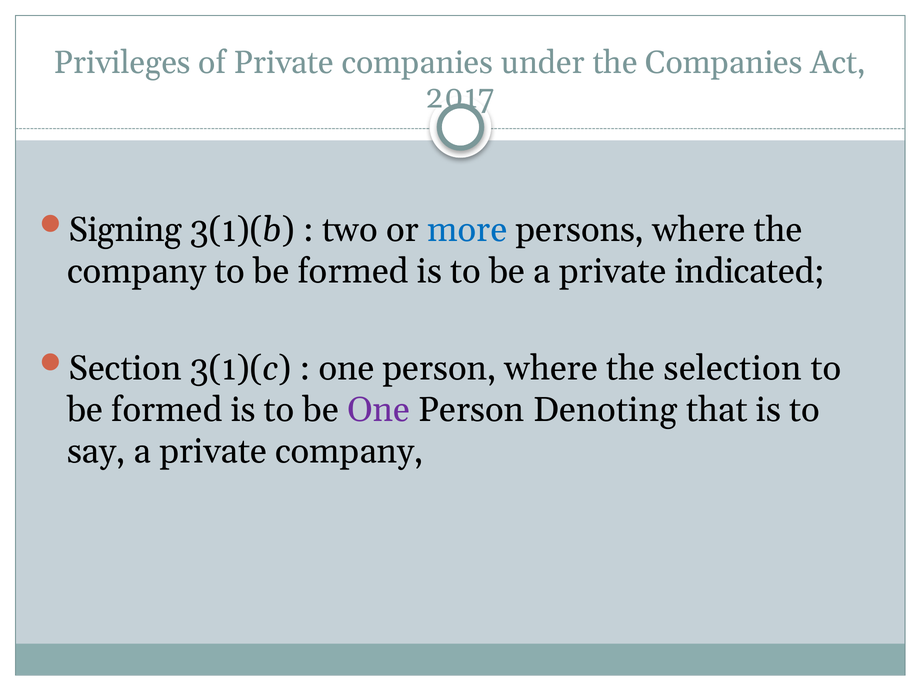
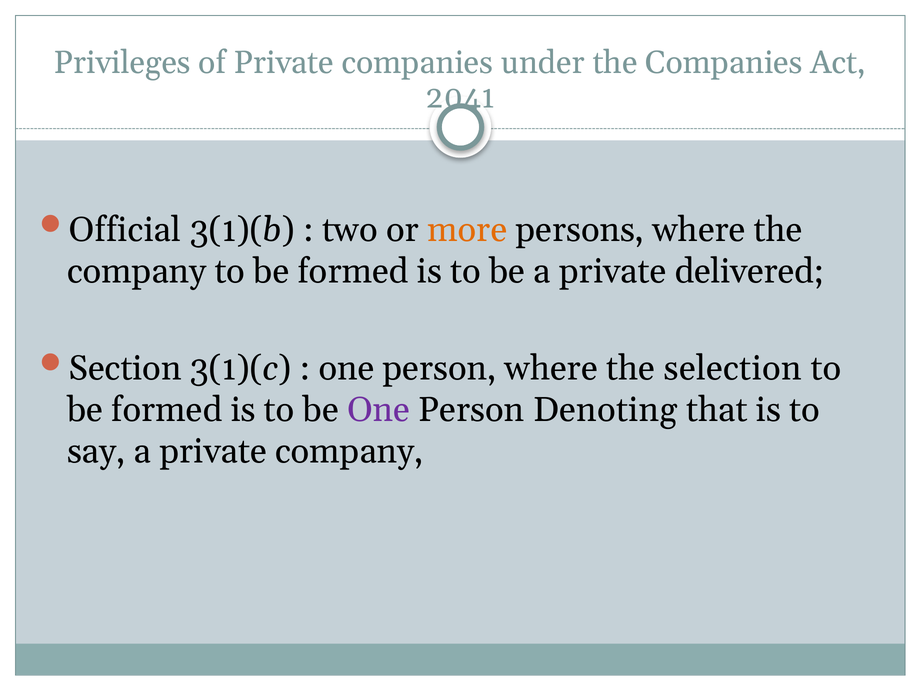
2017: 2017 -> 2041 (460, 97)
Signing: Signing -> Official (125, 230)
more colour: blue -> orange (467, 230)
indicated: indicated -> delivered (750, 271)
